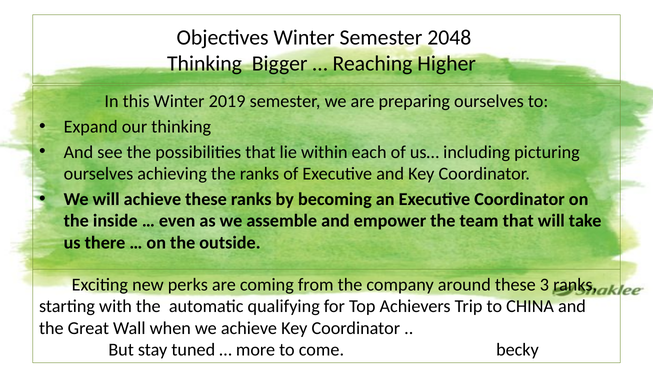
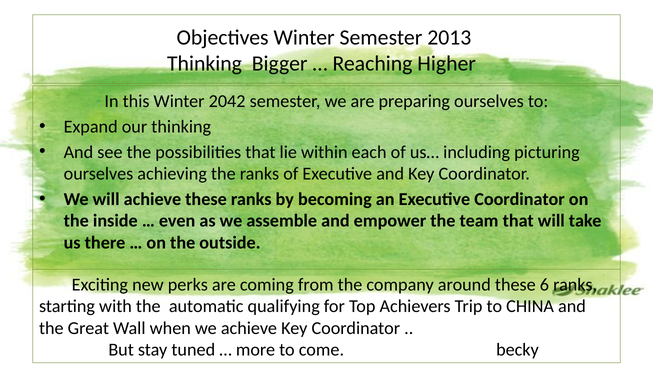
2048: 2048 -> 2013 (449, 38)
2019: 2019 -> 2042 (227, 101)
3: 3 -> 6 (544, 285)
